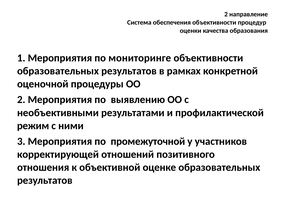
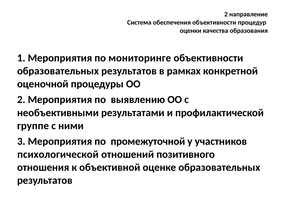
режим: режим -> группе (33, 126)
корректирующей: корректирующей -> психологической (58, 154)
